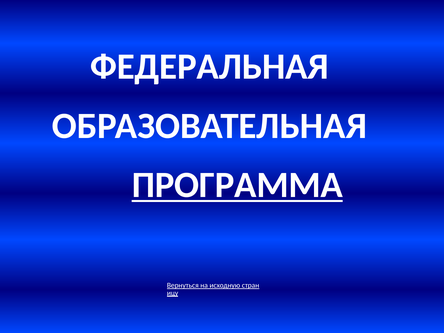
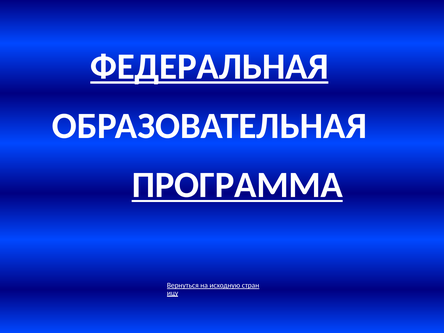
ФЕДЕРАЛЬНАЯ underline: none -> present (209, 67)
